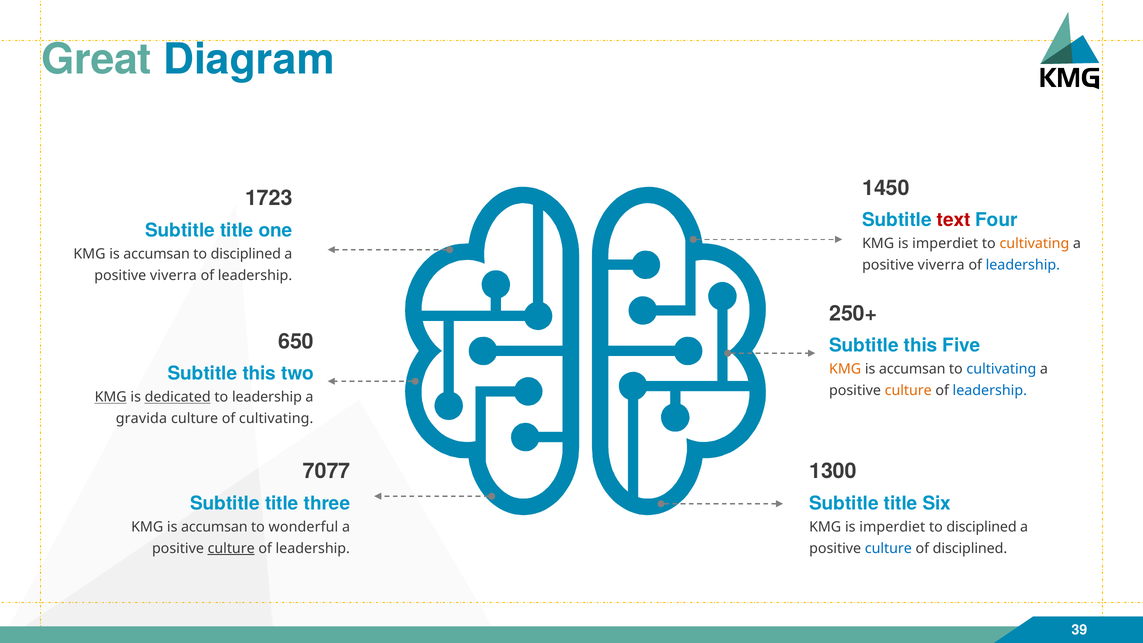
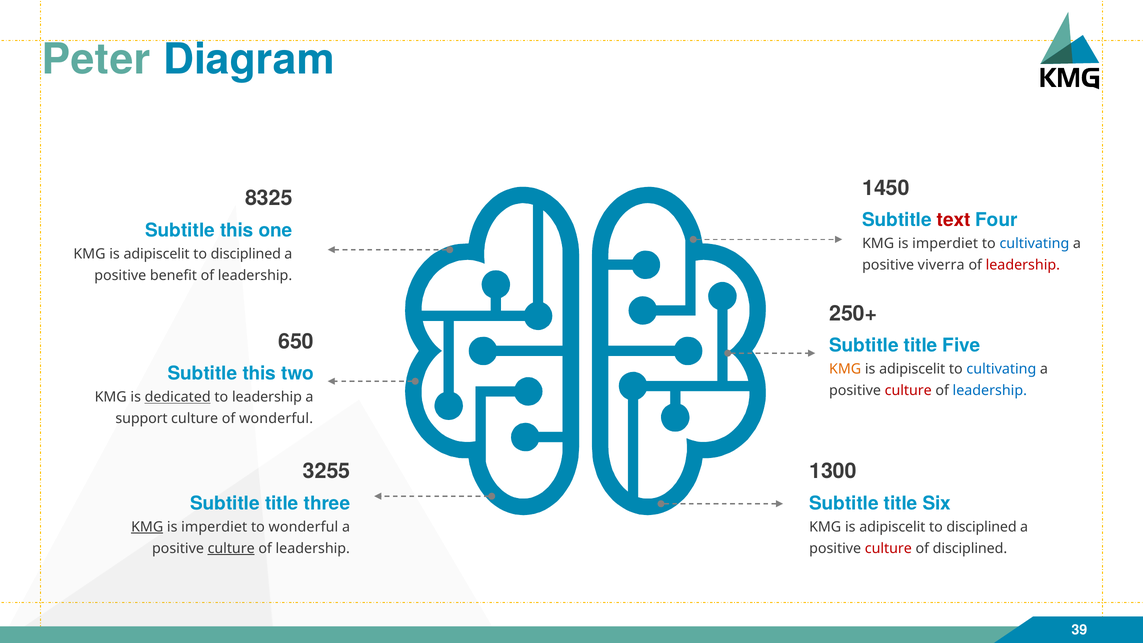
Great: Great -> Peter (96, 60)
1723: 1723 -> 8325 (269, 198)
title: title -> this (237, 230)
cultivating colour: orange -> blue (1034, 244)
accumsan: accumsan -> adipiscelit (157, 254)
leadership colour: blue -> red (1023, 265)
viverra: viverra -> benefit (173, 275)
650 Subtitle this: this -> title (921, 345)
accumsan: accumsan -> adipiscelit (912, 369)
culture colour: orange -> red (908, 390)
KMG underline: present -> none (111, 397)
gravida: gravida -> support (142, 419)
of cultivating: cultivating -> wonderful (276, 419)
7077: 7077 -> 3255 (327, 471)
KMG underline: none -> present (147, 527)
accumsan: accumsan -> imperdiet (214, 527)
imperdiet: imperdiet -> adipiscelit (892, 527)
culture colour: blue -> red (888, 548)
